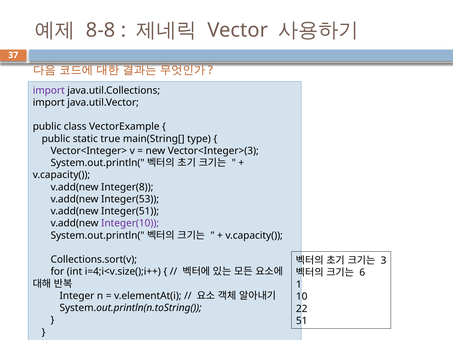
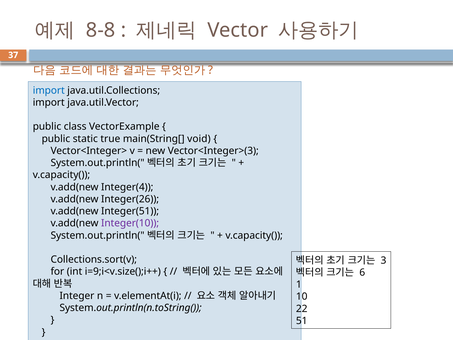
import colour: purple -> blue (49, 90)
type: type -> void (199, 139)
Integer(8: Integer(8 -> Integer(4 (127, 187)
Integer(53: Integer(53 -> Integer(26 (130, 199)
i=4;i<v.size();i++: i=4;i<v.size();i++ -> i=9;i<v.size();i++ (123, 271)
